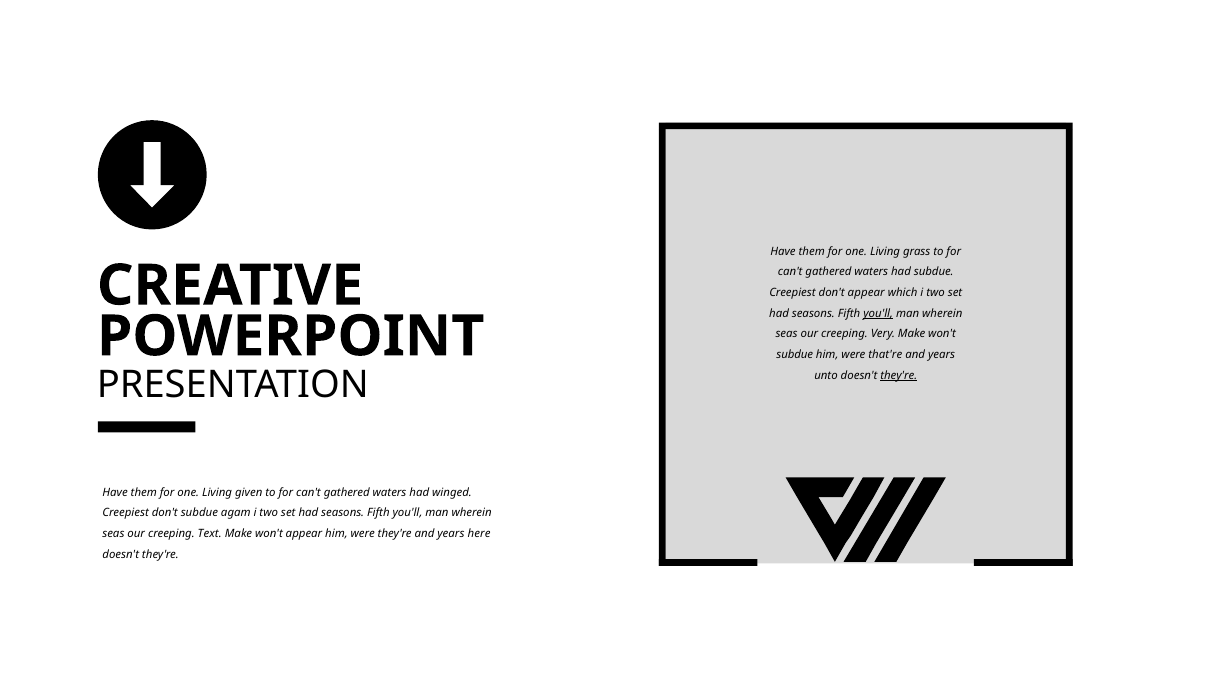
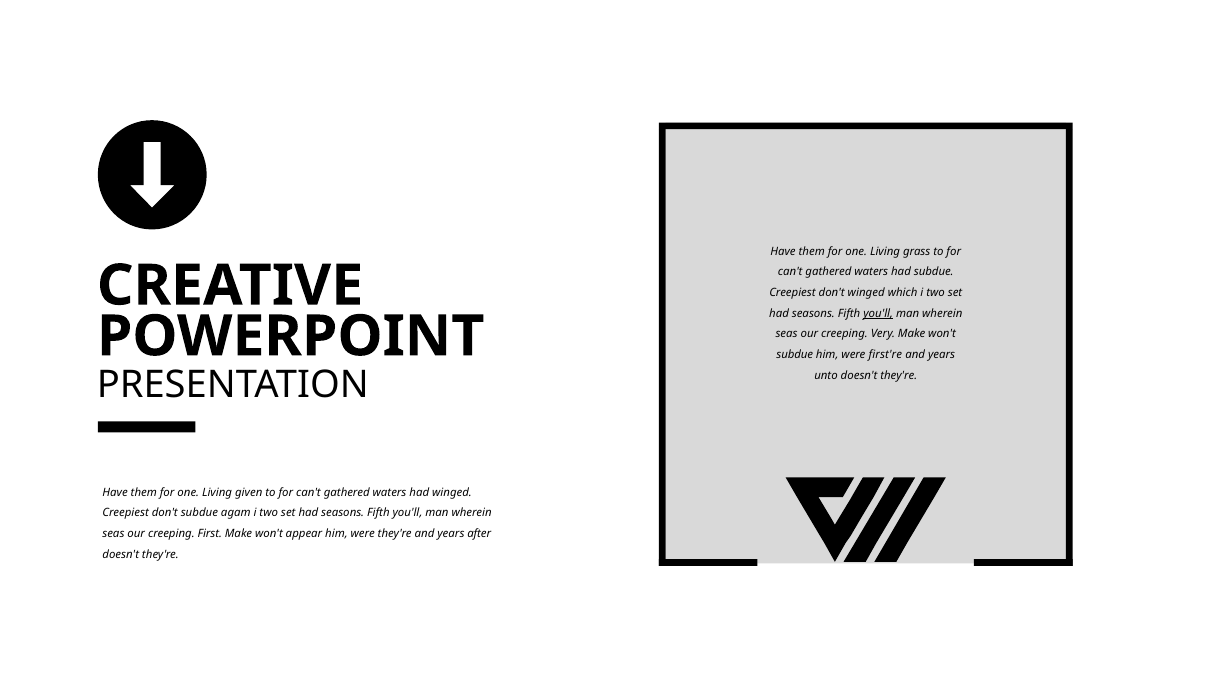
don't appear: appear -> winged (866, 293)
that're: that're -> first're (885, 355)
they're underline: present -> none (899, 375)
Text: Text -> First (210, 534)
here: here -> after (479, 534)
